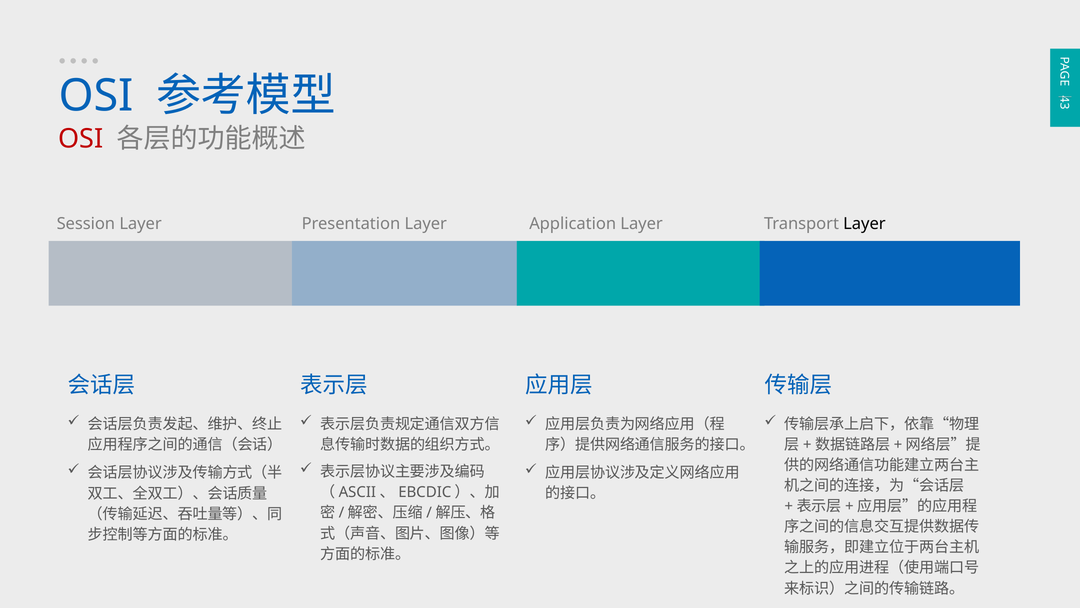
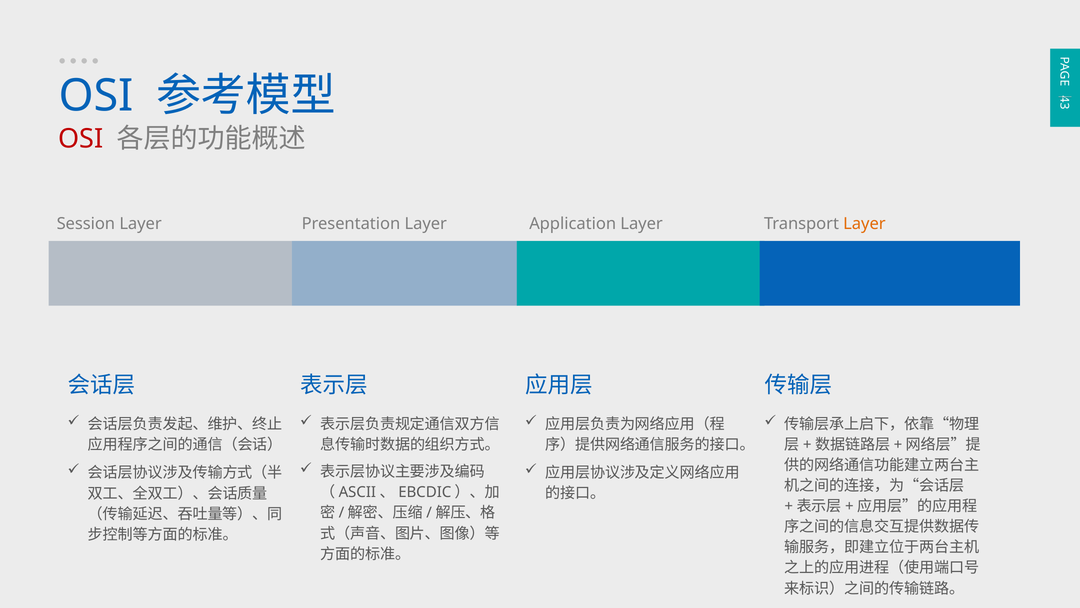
Layer colour: black -> orange (864, 223)
